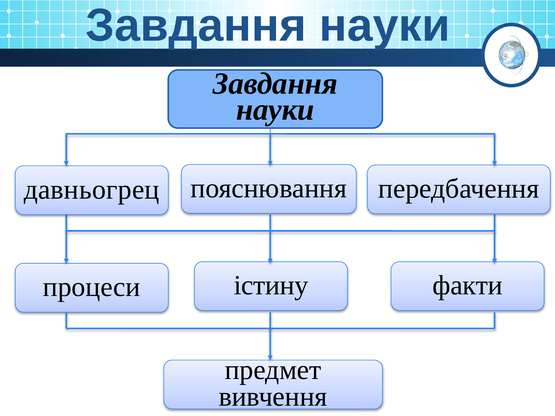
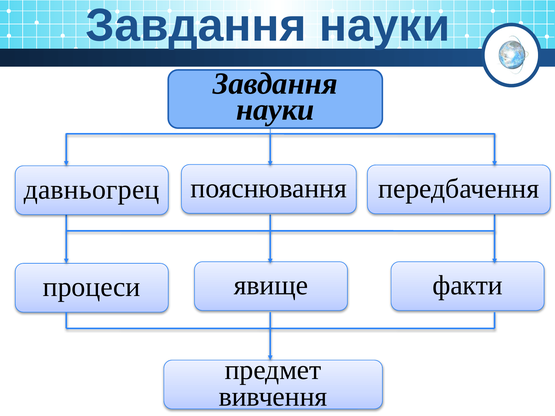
істину: істину -> явище (271, 286)
